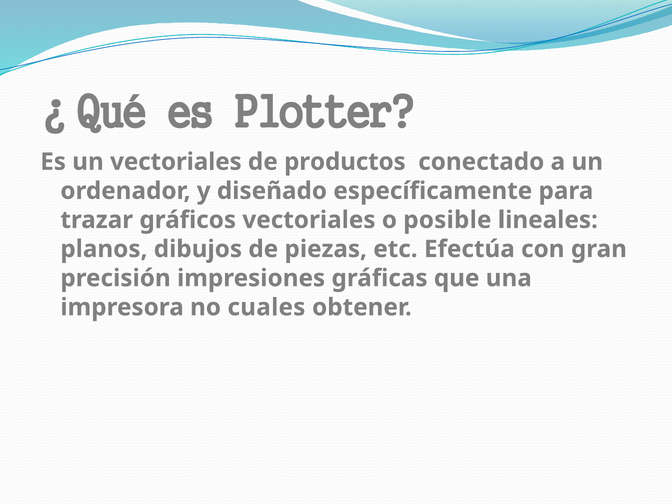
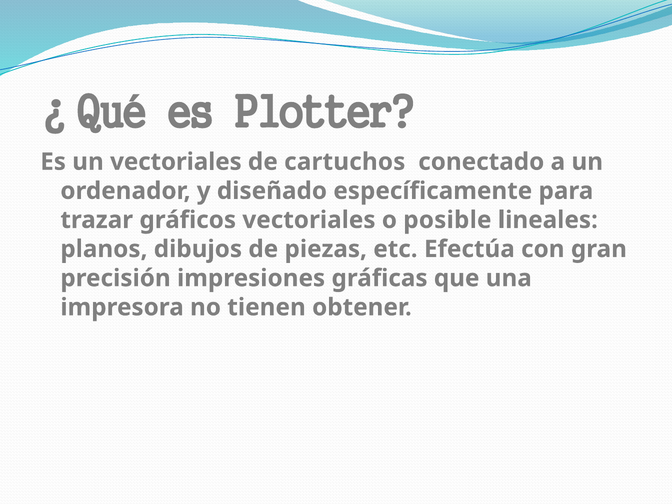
productos: productos -> cartuchos (345, 162)
cuales: cuales -> tienen (267, 307)
